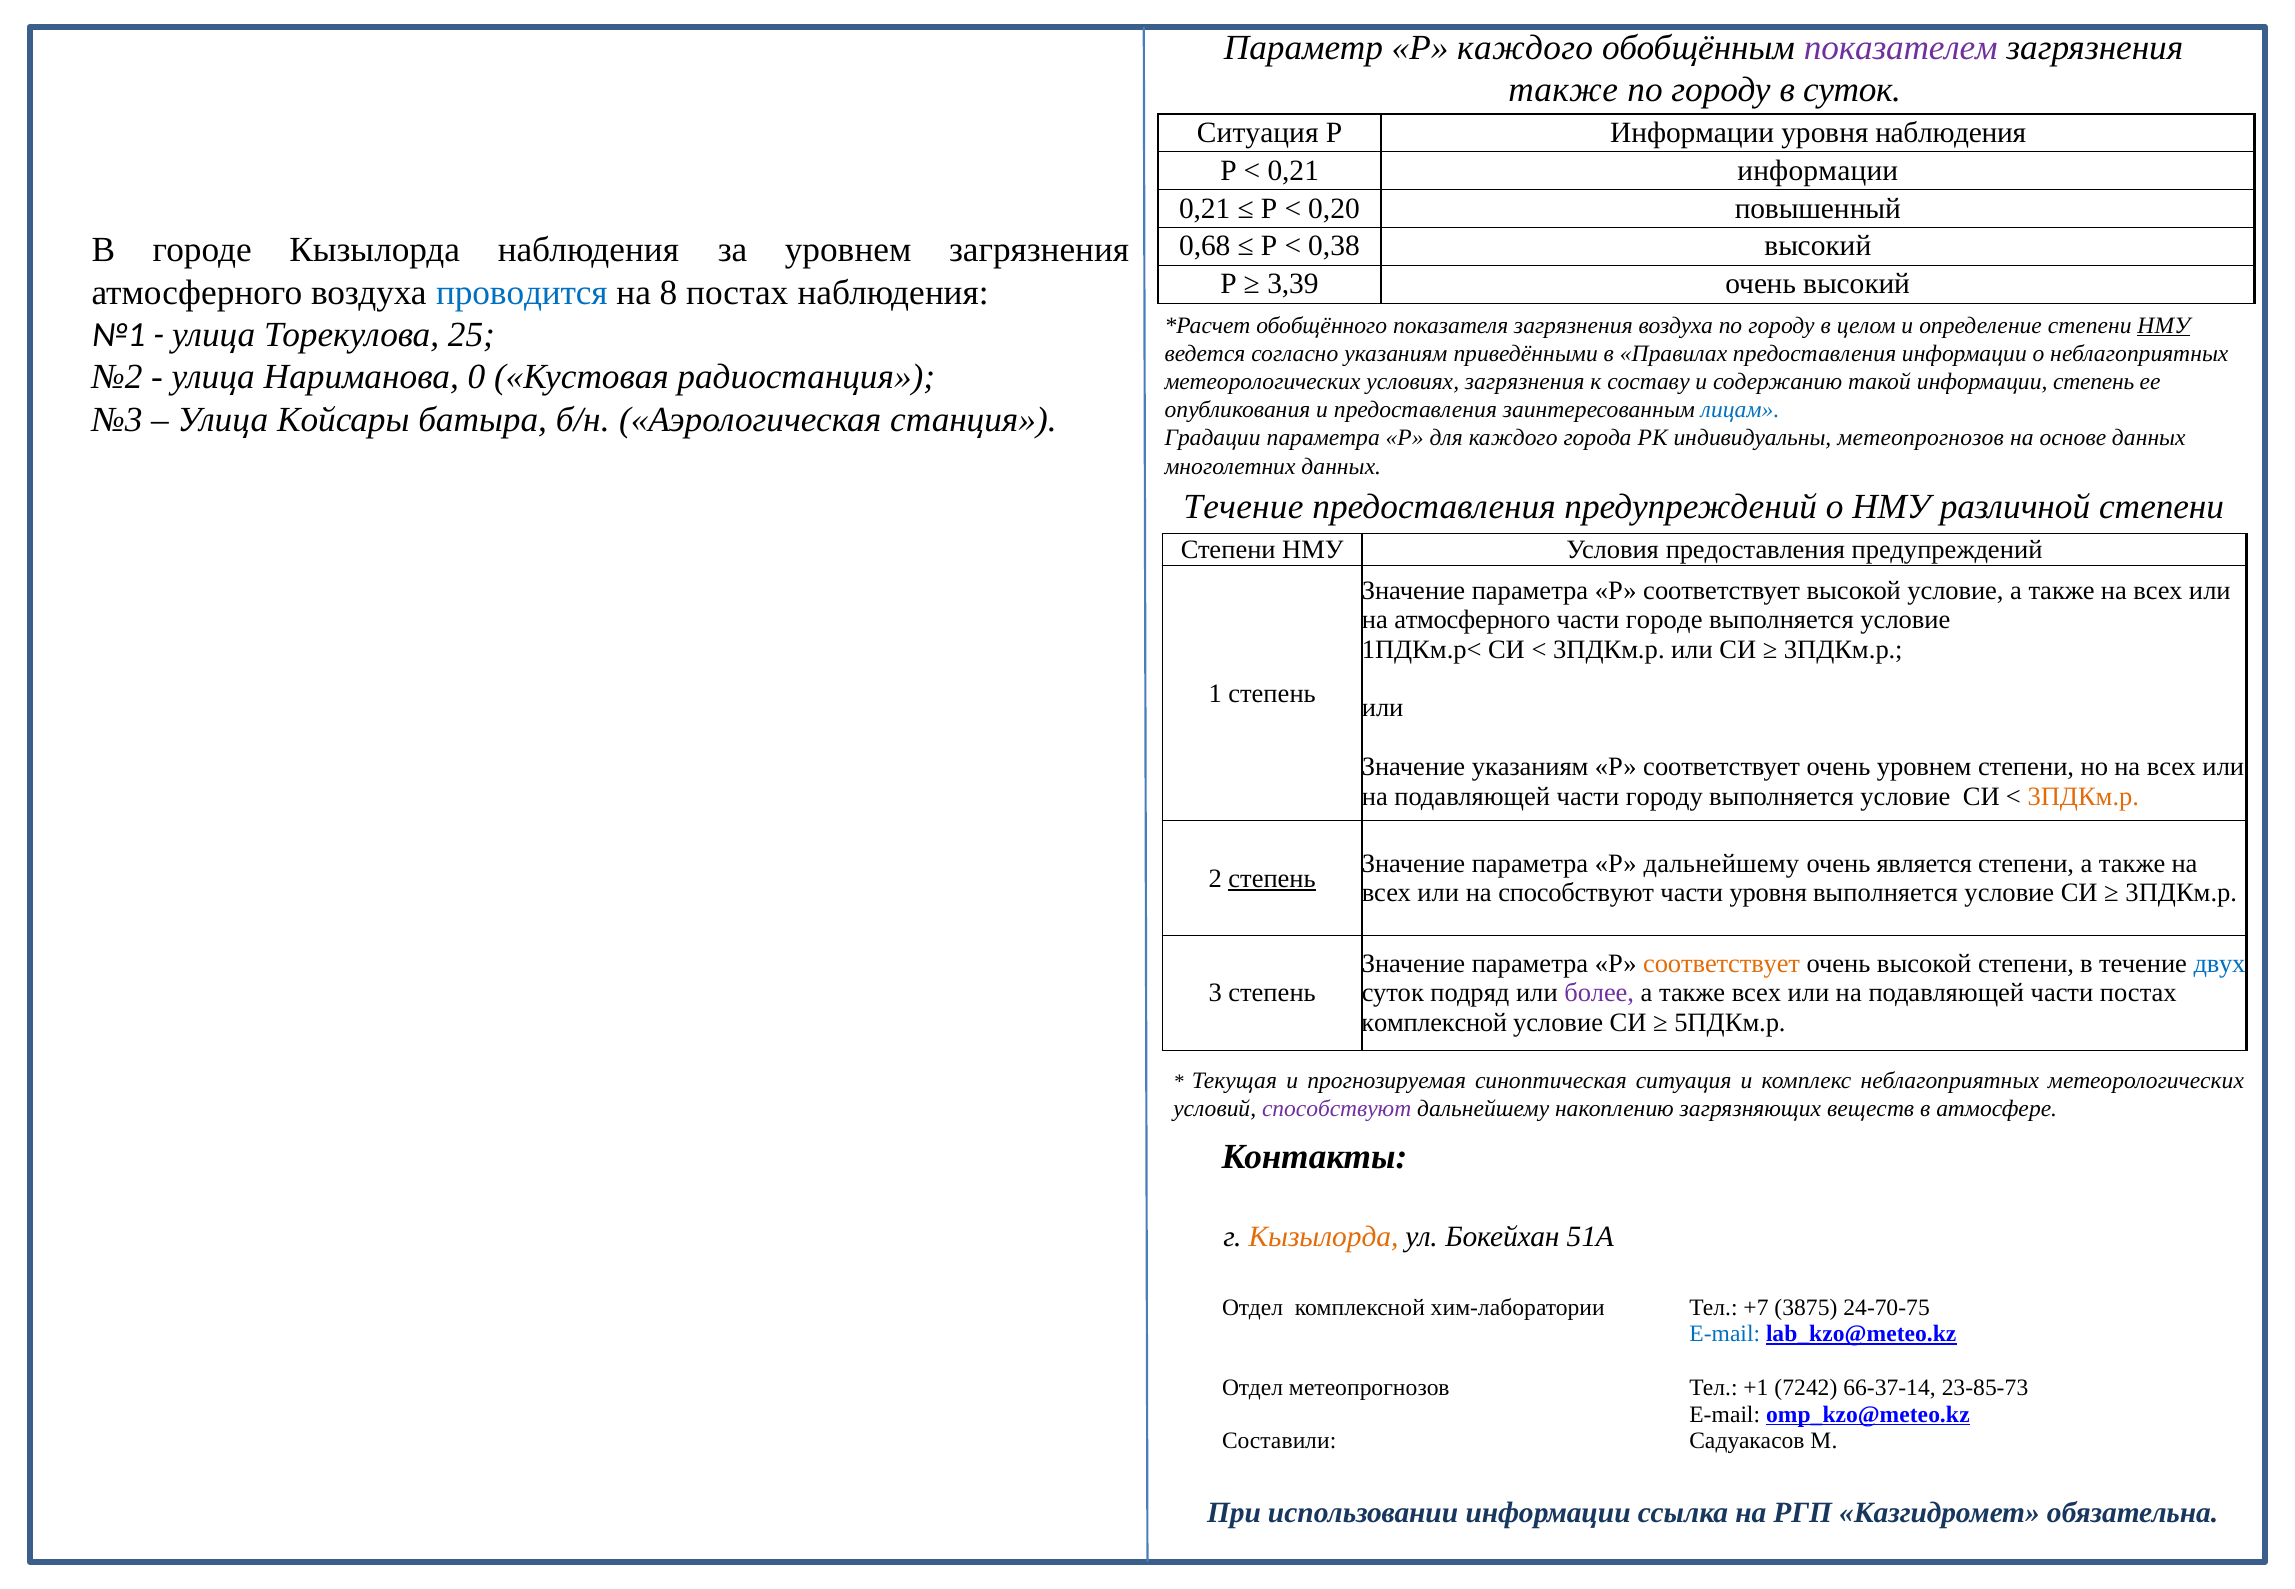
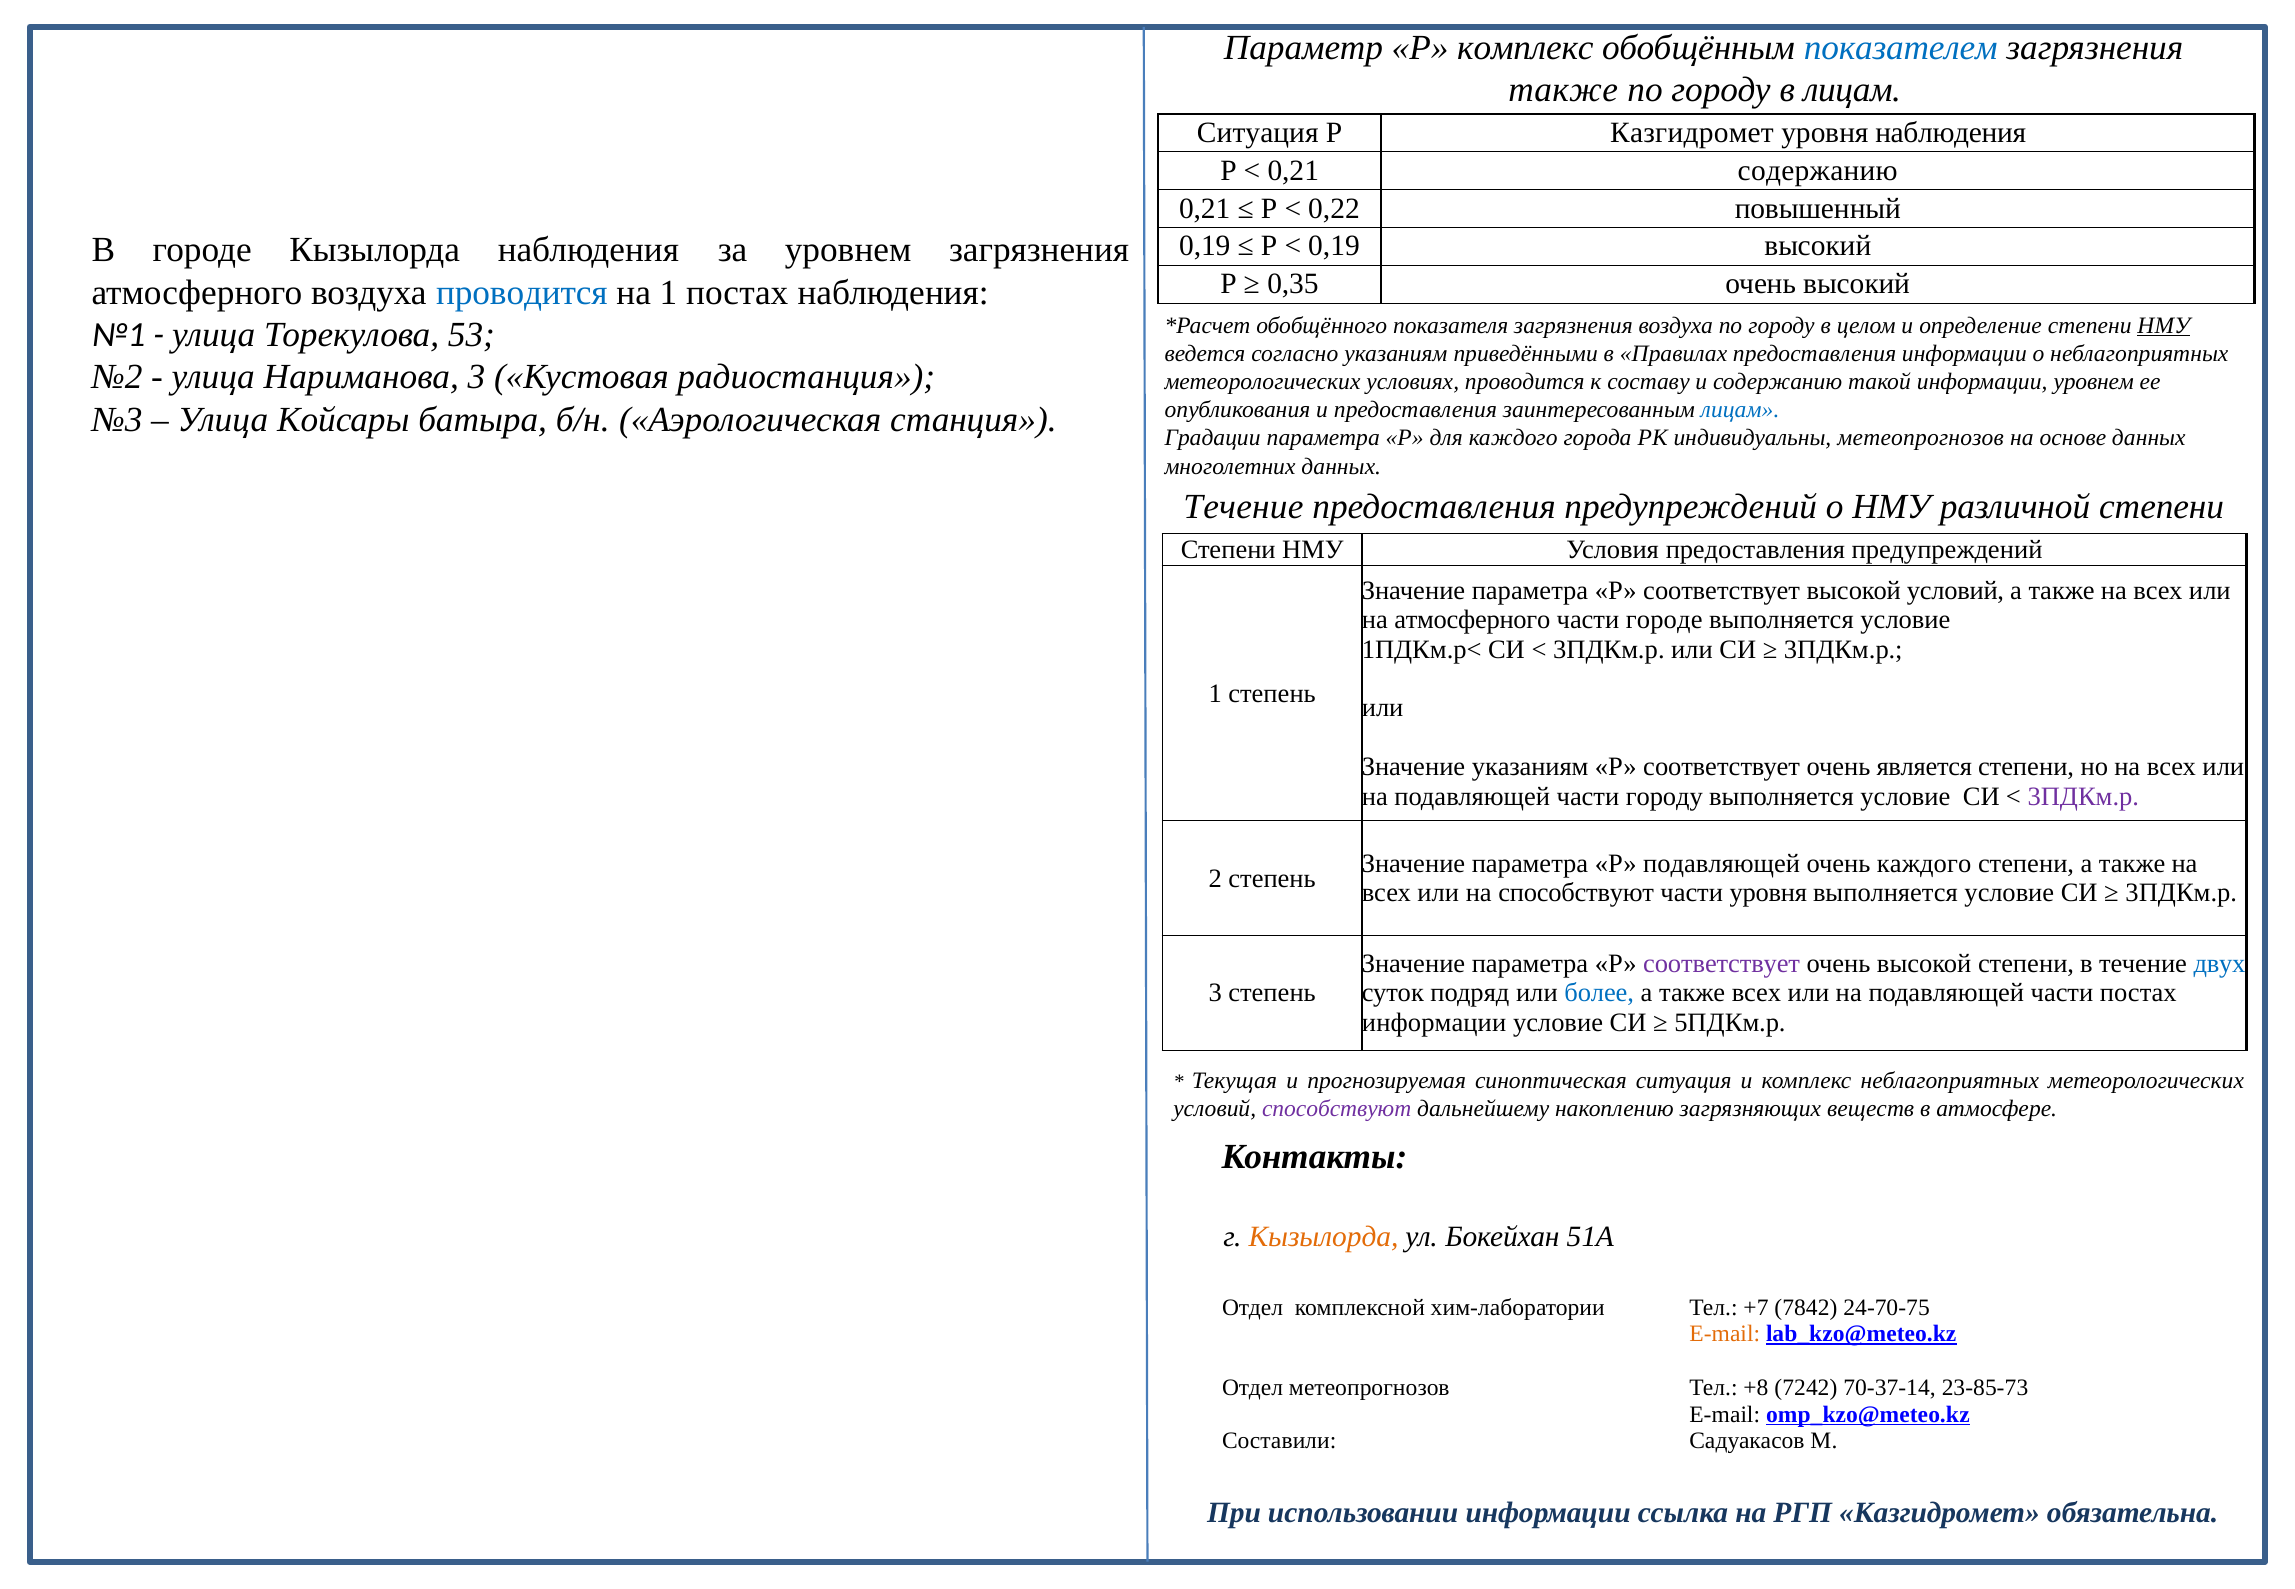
Р каждого: каждого -> комплекс (1525, 48)
показателем colour: purple -> blue (1901, 48)
в суток: суток -> лицам (1852, 90)
Р Информации: Информации -> Казгидромет (1692, 133)
0,21 информации: информации -> содержанию (1818, 170)
0,20: 0,20 -> 0,22 (1334, 208)
0,68: 0,68 -> 0,19 (1205, 246)
0,38: 0,38 -> 0,19 (1334, 246)
3,39: 3,39 -> 0,35 (1293, 284)
на 8: 8 -> 1 (668, 292)
25: 25 -> 53 (471, 335)
Нариманова 0: 0 -> 3 (476, 377)
условиях загрязнения: загрязнения -> проводится (1525, 382)
информации степень: степень -> уровнем (2094, 382)
высокой условие: условие -> условий (1956, 591)
очень уровнем: уровнем -> является (1924, 767)
3ПДКм.р colour: orange -> purple (2083, 796)
Р дальнейшему: дальнейшему -> подавляющей (1722, 864)
очень является: является -> каждого (1924, 864)
степень underline: present -> none (1272, 878)
соответствует colour: orange -> purple (1722, 964)
более colour: purple -> blue (1599, 993)
комплексной: комплексной -> информации (1434, 1022)
3875: 3875 -> 7842 (1806, 1307)
E-mail colour: blue -> orange (1725, 1333)
+1: +1 -> +8 (1756, 1388)
66-37-14: 66-37-14 -> 70-37-14 (1890, 1388)
